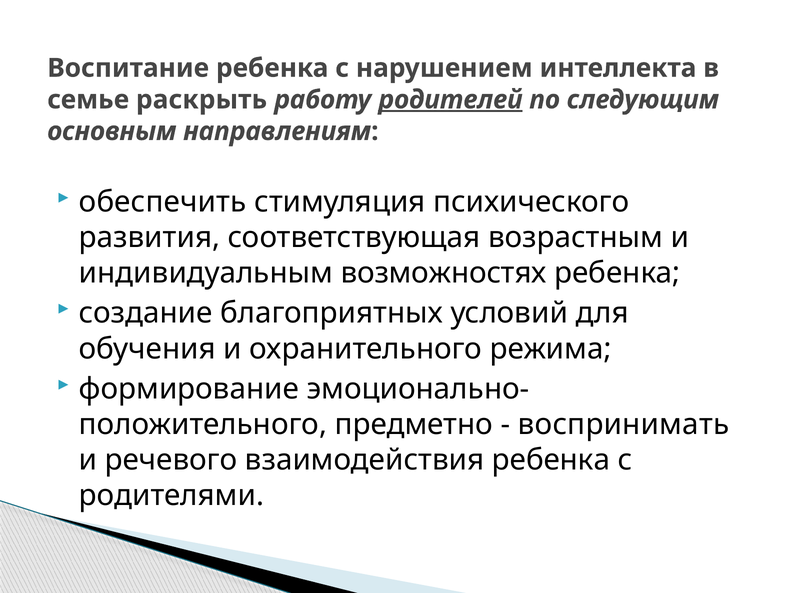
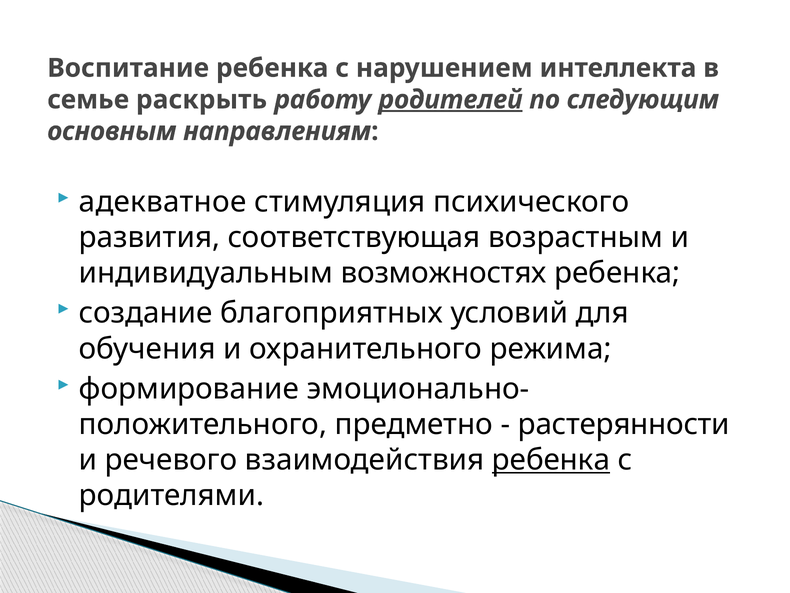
обеспечить: обеспечить -> адекватное (163, 202)
воспринимать: воспринимать -> растерянности (624, 424)
ребенка underline: none -> present (551, 460)
